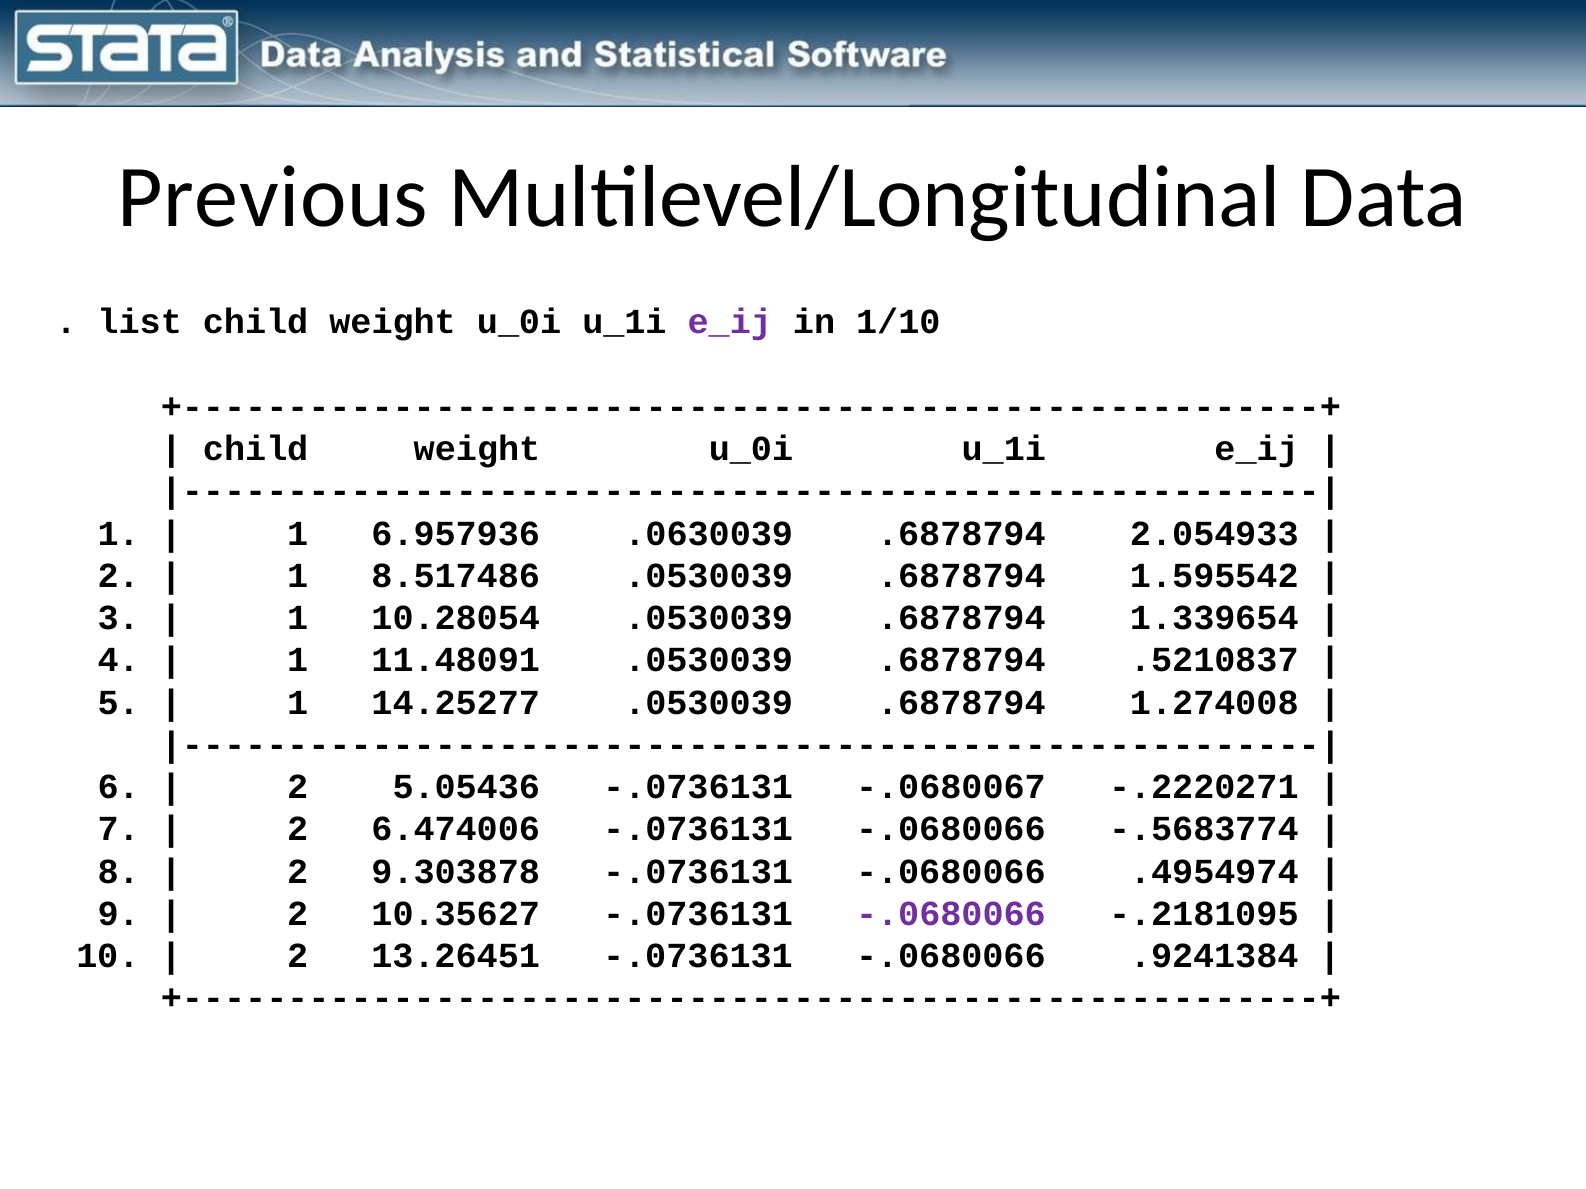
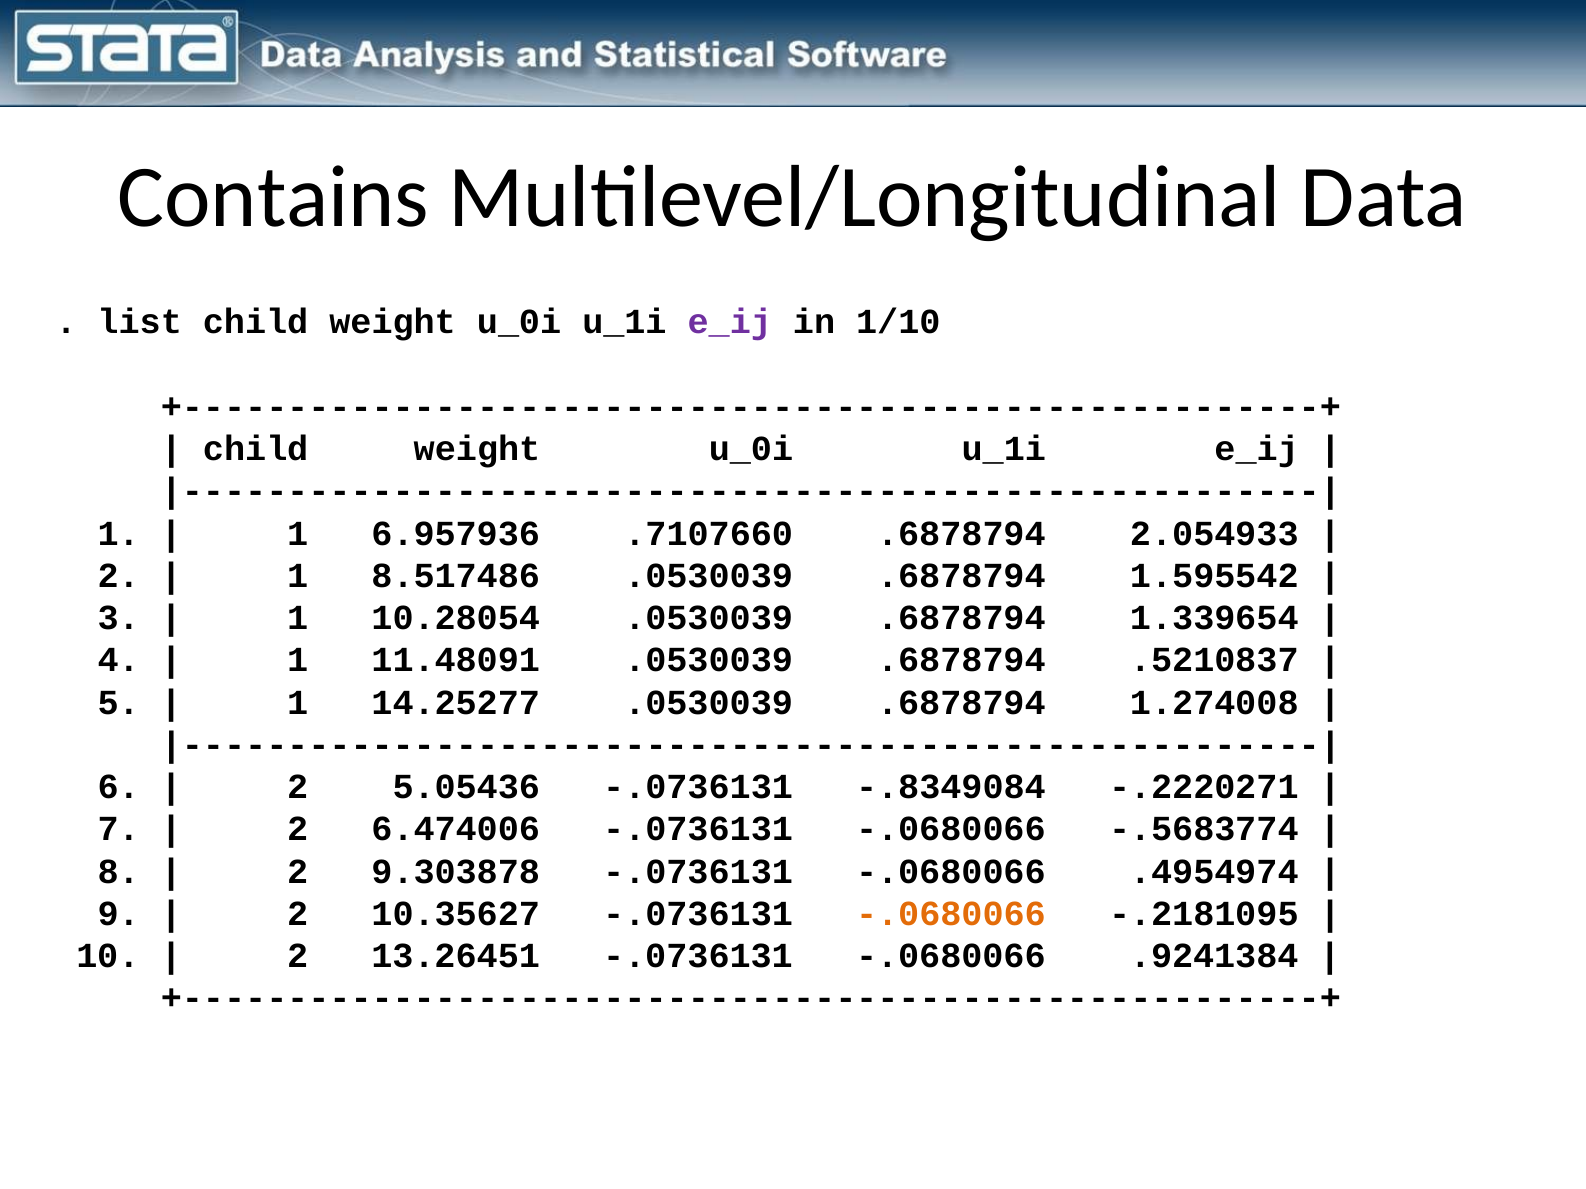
Previous: Previous -> Contains (273, 198)
.0630039: .0630039 -> .7107660 (709, 534)
-.0680067: -.0680067 -> -.8349084 (951, 787)
-.0680066 colour: purple -> orange (951, 914)
